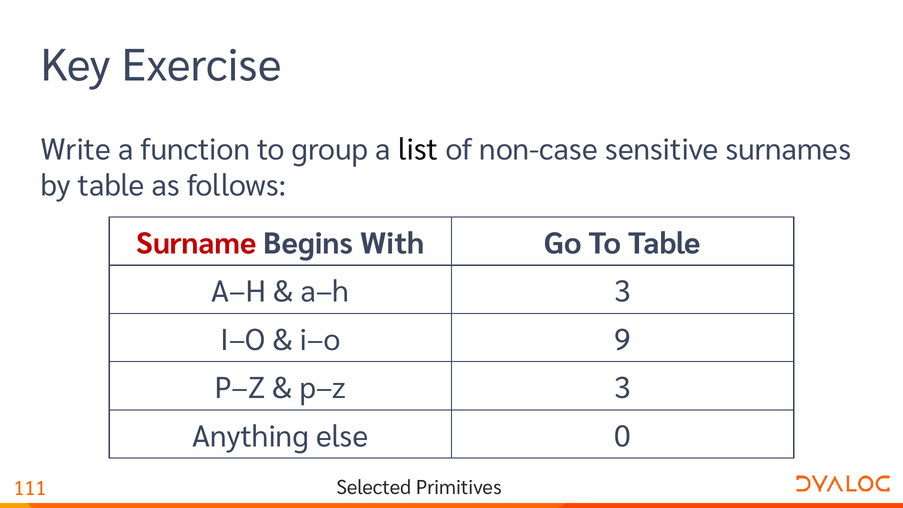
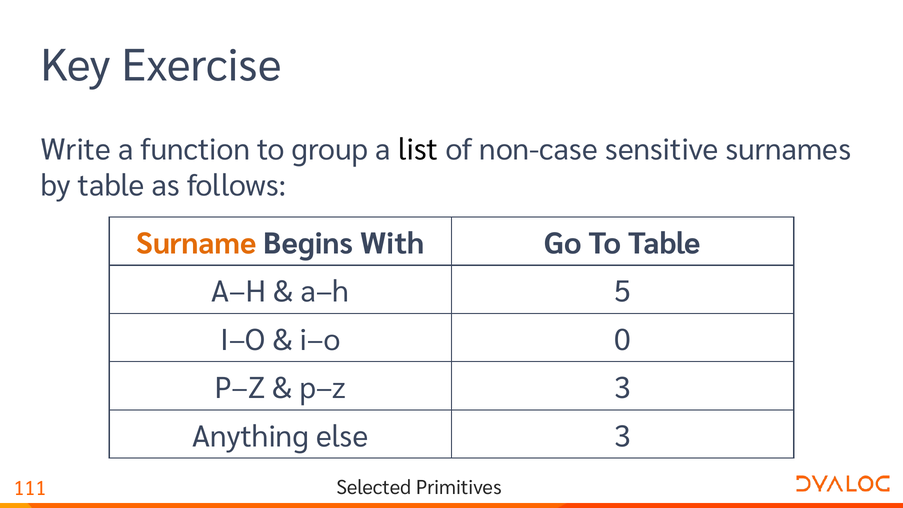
Surname colour: red -> orange (196, 244)
a–h 3: 3 -> 5 (623, 292)
9: 9 -> 0 (623, 340)
else 0: 0 -> 3 (623, 437)
